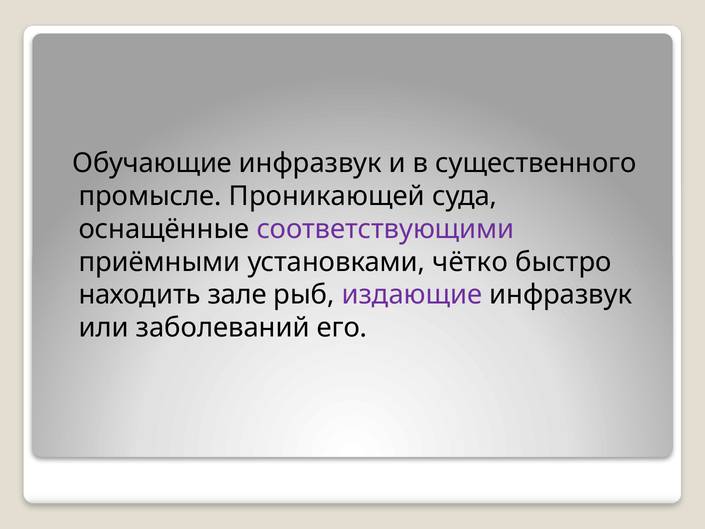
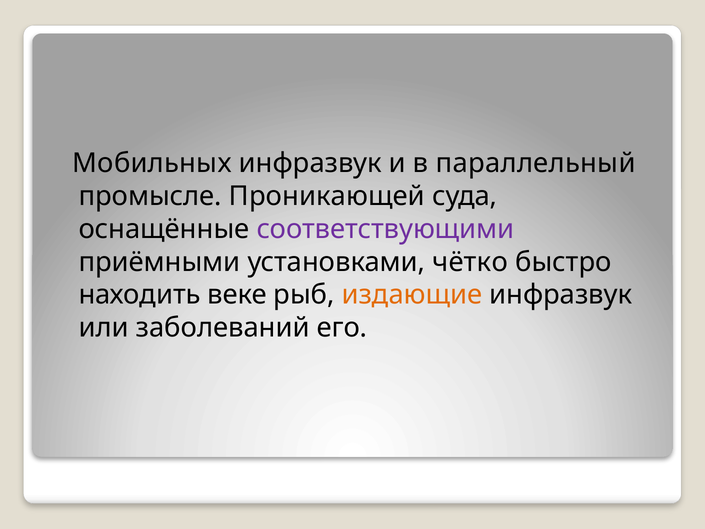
Обучающие: Обучающие -> Мобильных (152, 163)
существенного: существенного -> параллельный (536, 163)
зале: зале -> веке (237, 295)
издающие colour: purple -> orange (412, 295)
